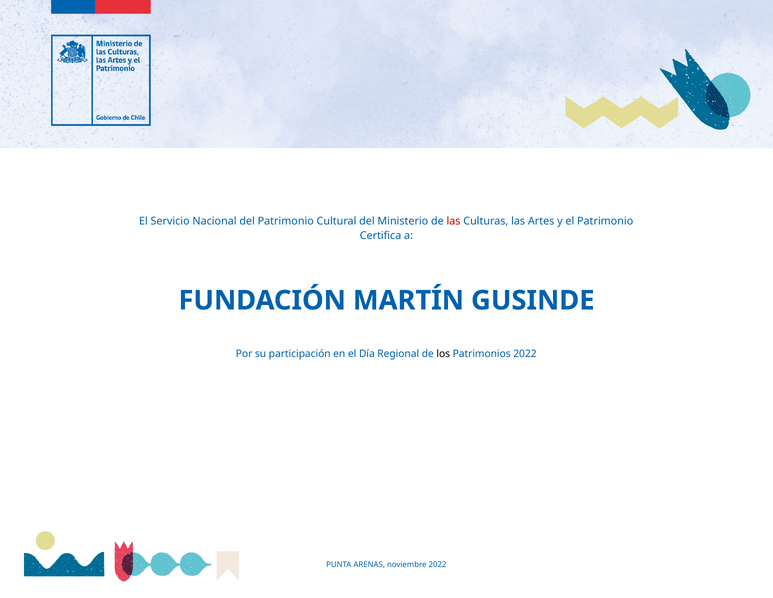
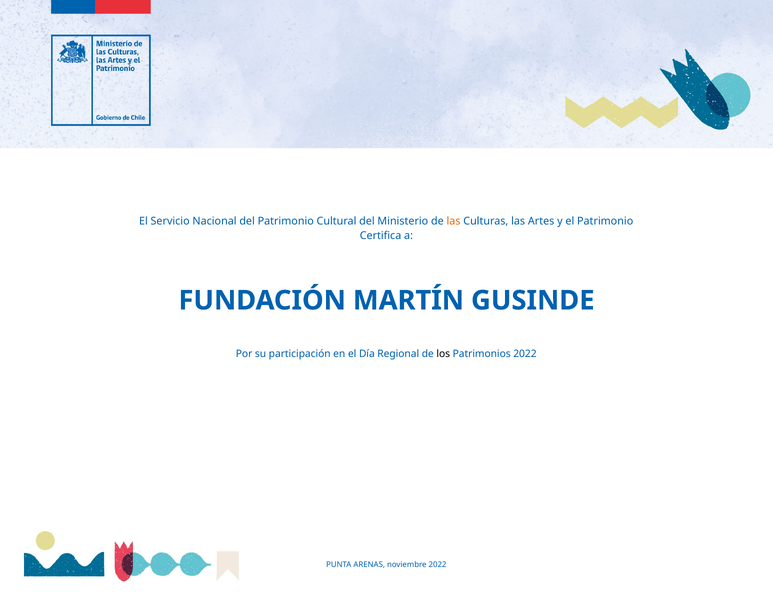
las colour: red -> orange (453, 221)
